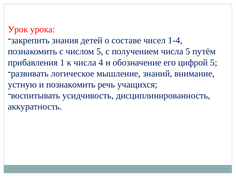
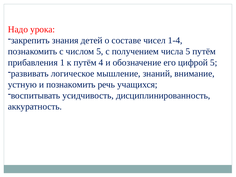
Урок: Урок -> Надо (18, 29)
к числа: числа -> путём (85, 62)
